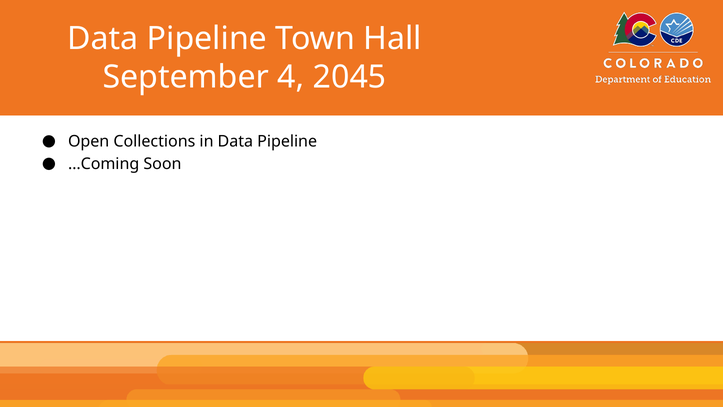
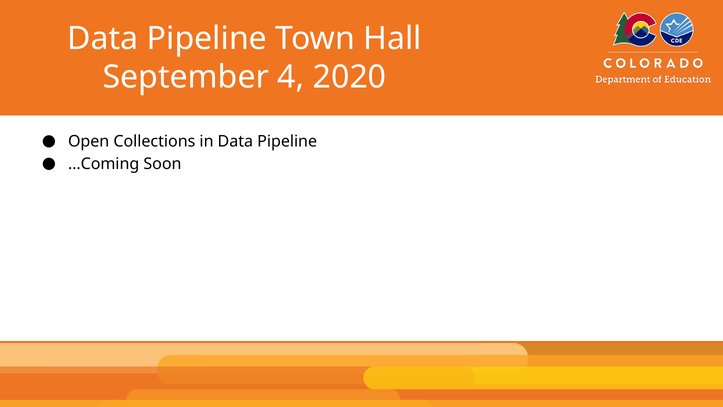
2045: 2045 -> 2020 (350, 77)
